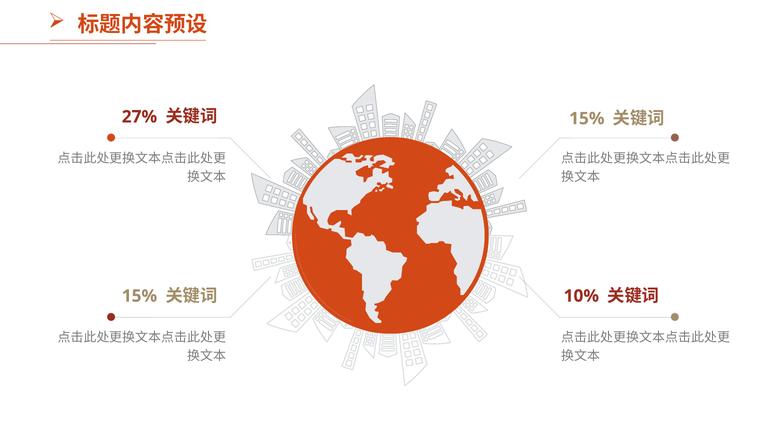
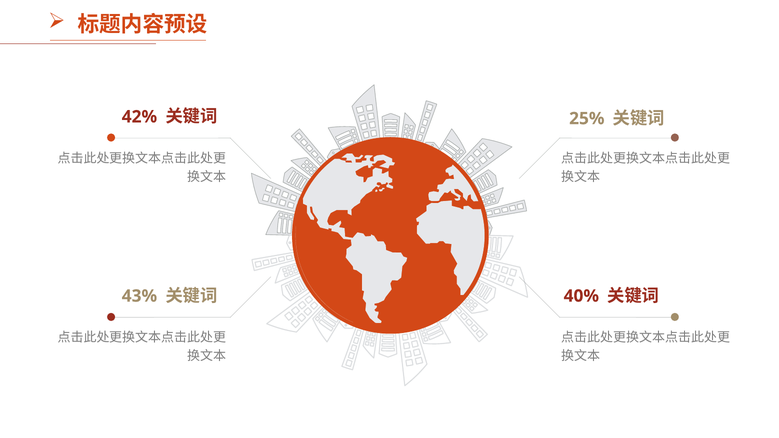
27%: 27% -> 42% (139, 117)
15%: 15% -> 25% (587, 119)
15%: 15% -> 43% (139, 296)
10%: 10% -> 40% (581, 296)
